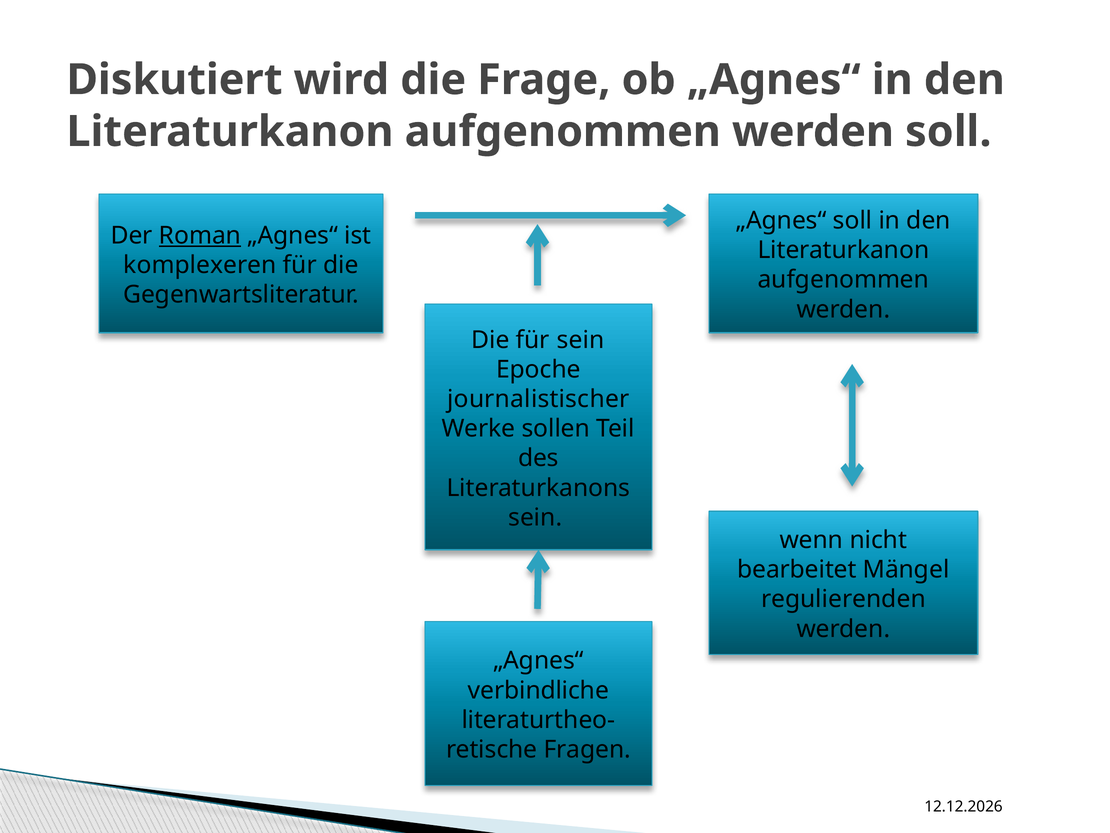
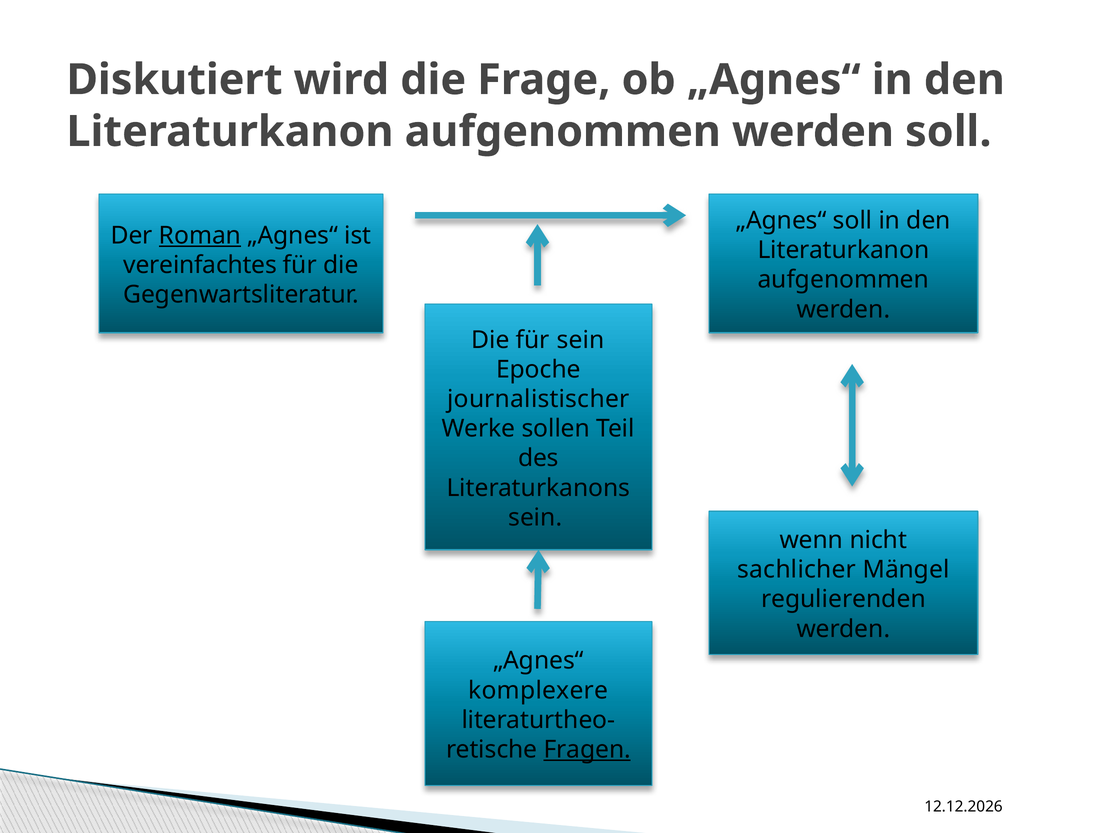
komplexeren: komplexeren -> vereinfachtes (200, 265)
bearbeitet: bearbeitet -> sachlicher (797, 569)
verbindliche: verbindliche -> komplexere (538, 690)
Fragen underline: none -> present (587, 749)
